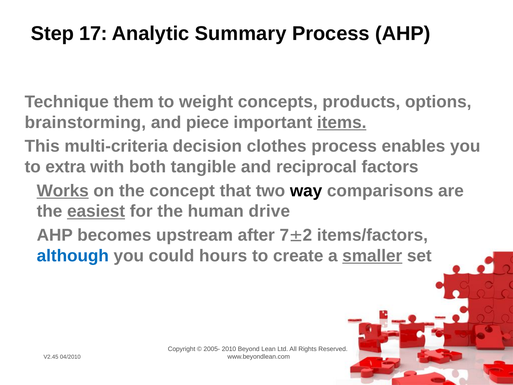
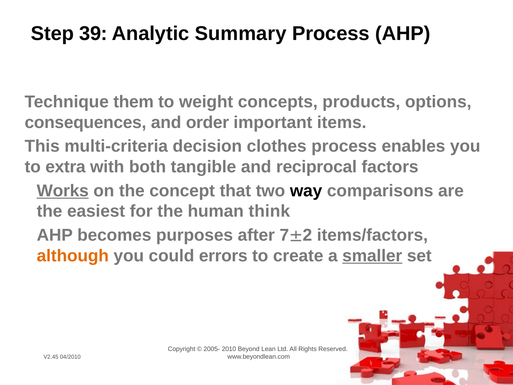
17: 17 -> 39 (93, 33)
brainstorming: brainstorming -> consequences (85, 122)
piece: piece -> order (207, 122)
items underline: present -> none (342, 122)
easiest underline: present -> none (96, 211)
drive: drive -> think (269, 211)
upstream: upstream -> purposes (195, 235)
although colour: blue -> orange (73, 256)
hours: hours -> errors (223, 256)
